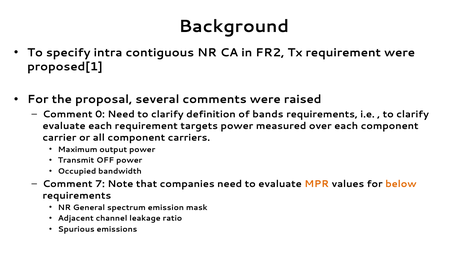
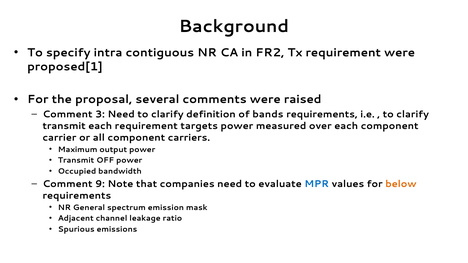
0: 0 -> 3 (100, 114)
evaluate: evaluate -> transmit (64, 126)
7: 7 -> 9 (100, 184)
MPR colour: orange -> blue (317, 184)
